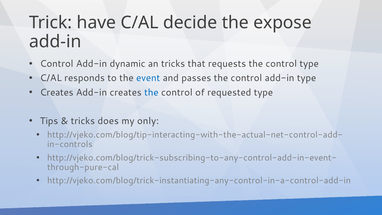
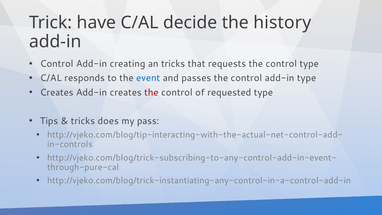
expose: expose -> history (282, 23)
dynamic: dynamic -> creating (128, 64)
the colour: blue -> red (151, 92)
only: only -> pass (148, 121)
